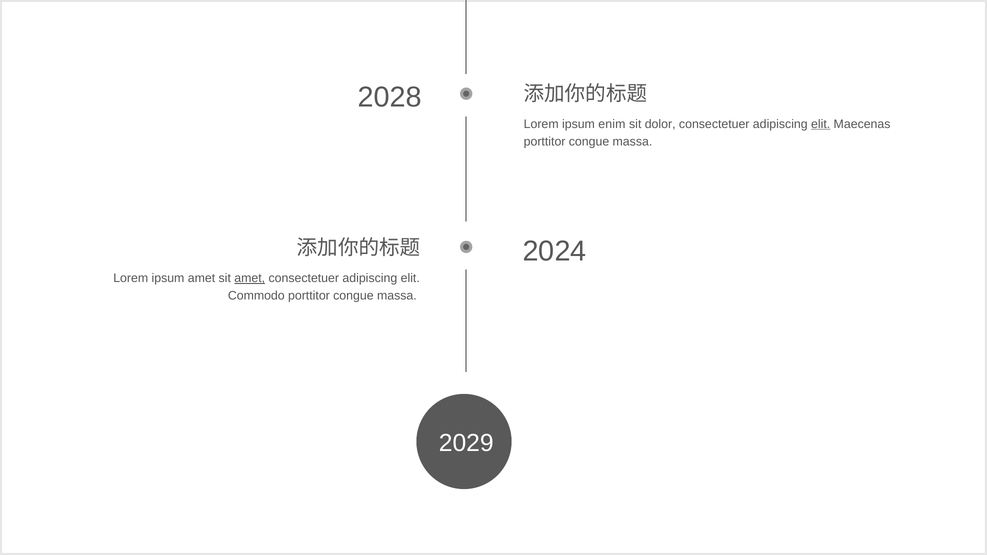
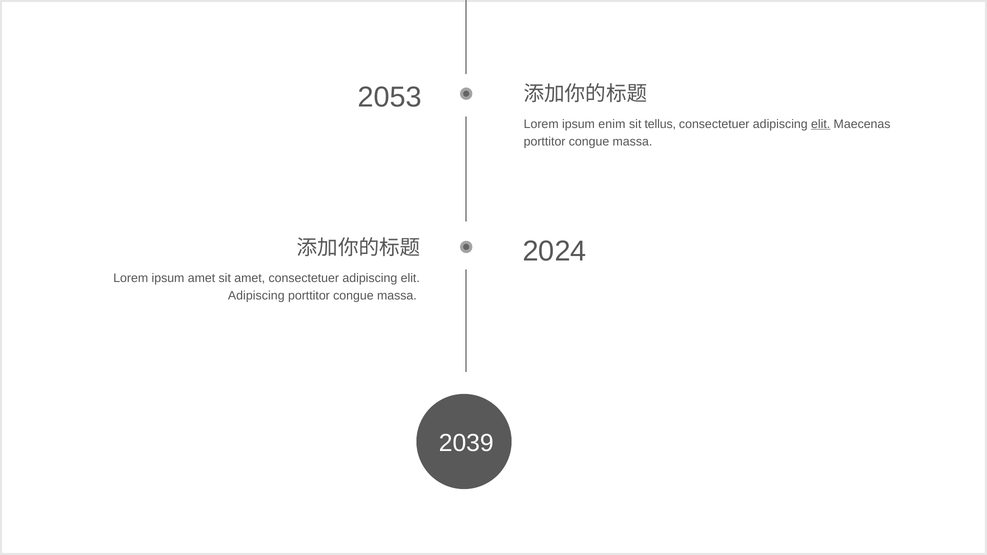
2028: 2028 -> 2053 (390, 97)
dolor: dolor -> tellus (660, 124)
amet underline: present -> none (250, 278)
Commodo: Commodo -> Adipiscing (256, 296)
2029: 2029 -> 2039 (466, 443)
